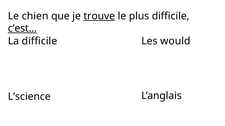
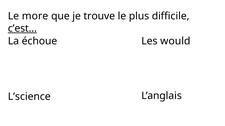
chien: chien -> more (35, 16)
trouve underline: present -> none (99, 16)
La difficile: difficile -> échoue (40, 41)
